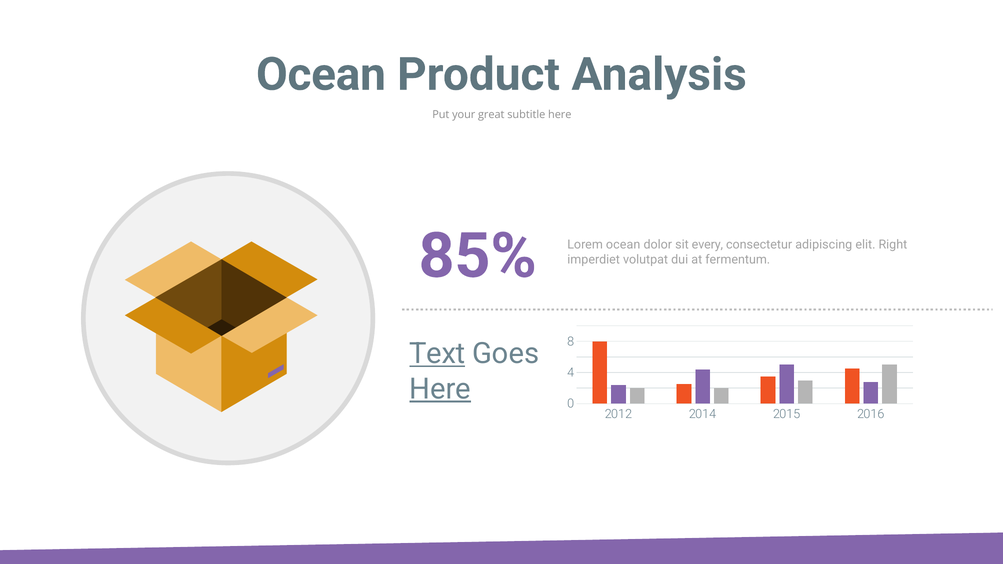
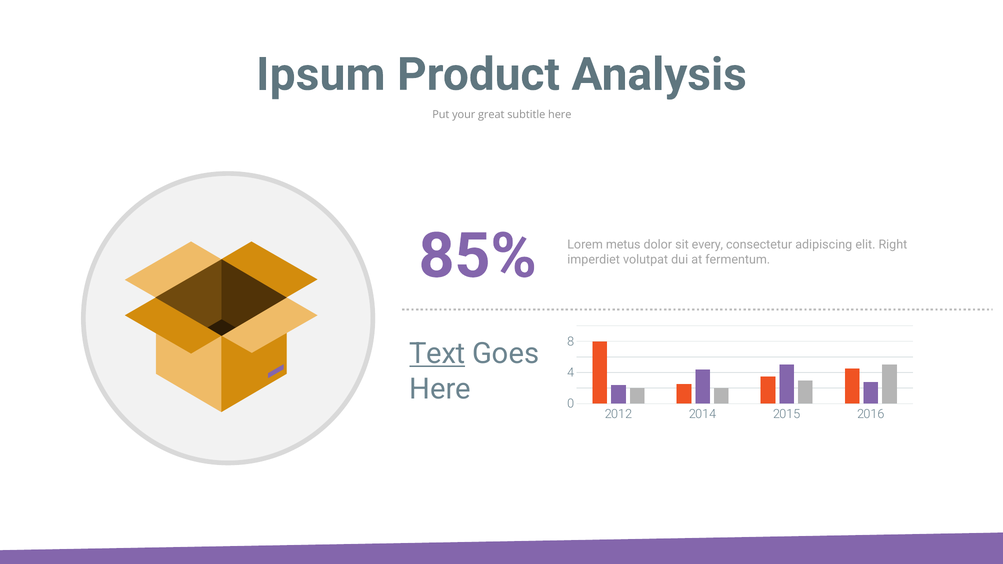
Ocean: Ocean -> Ipsum (321, 75)
Lorem ocean: ocean -> metus (623, 245)
Here underline: present -> none (440, 389)
